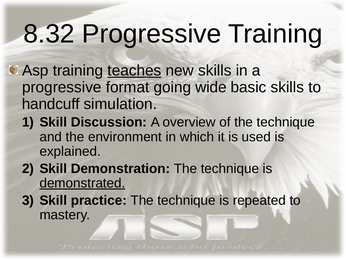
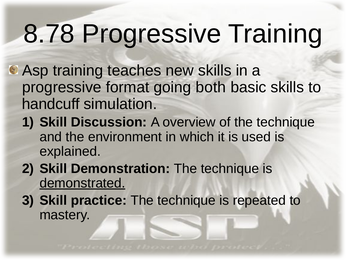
8.32: 8.32 -> 8.78 (49, 34)
teaches underline: present -> none (134, 70)
wide: wide -> both (211, 87)
